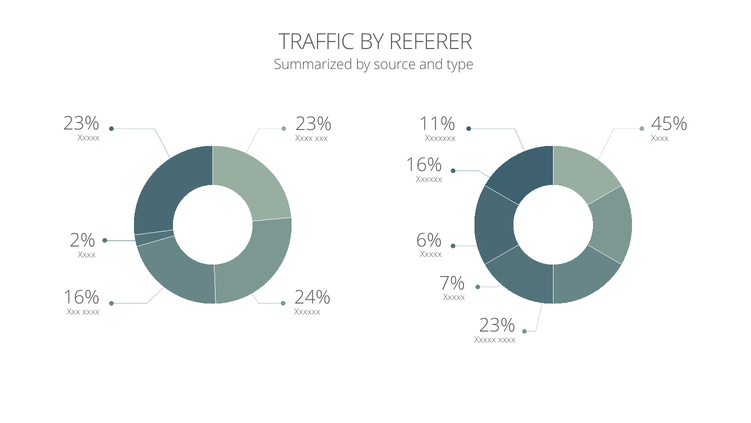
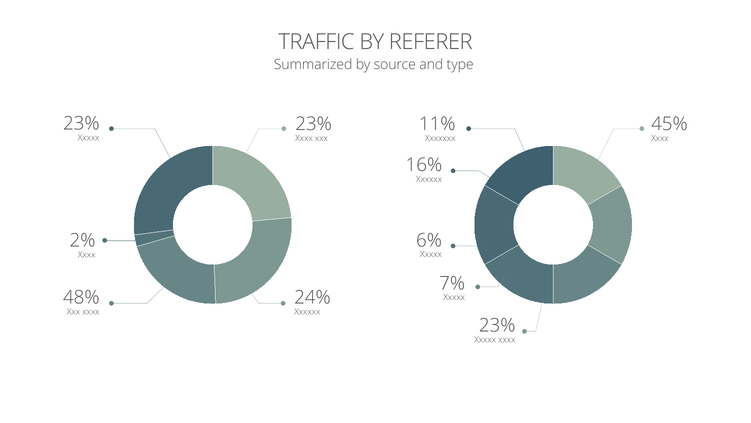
16%: 16% -> 48% (81, 297)
